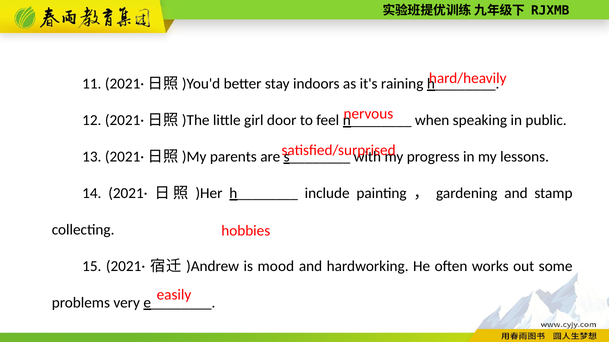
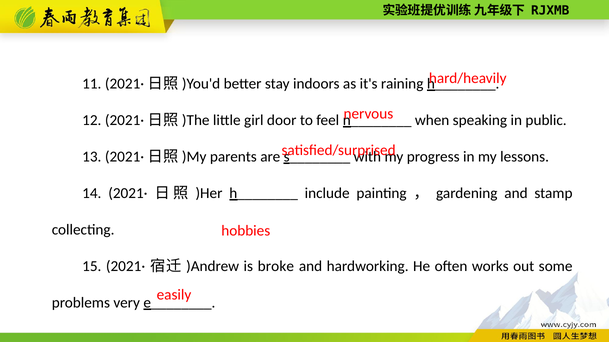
mood: mood -> broke (276, 267)
